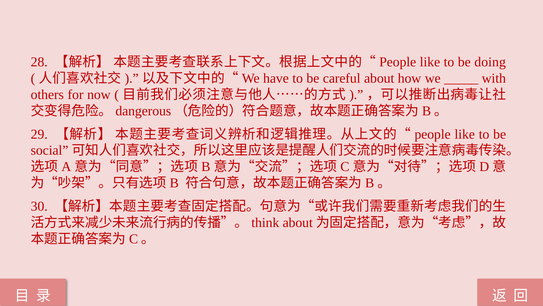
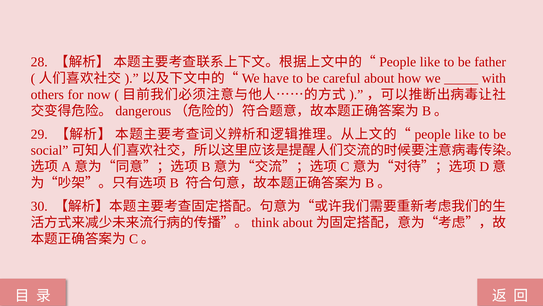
doing: doing -> father (490, 62)
